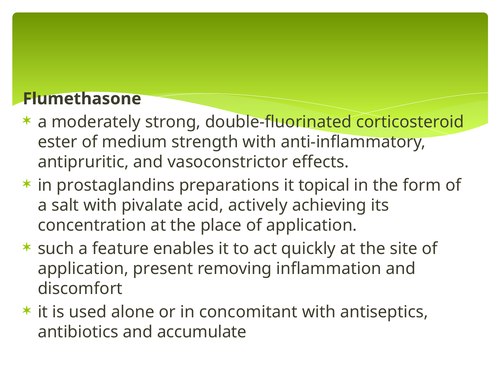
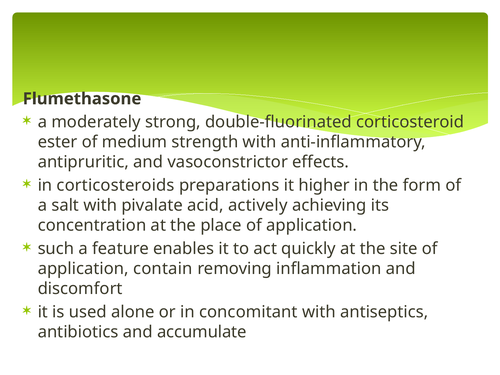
prostaglandins: prostaglandins -> corticosteroids (116, 185)
topical: topical -> higher (324, 185)
present: present -> contain (163, 269)
